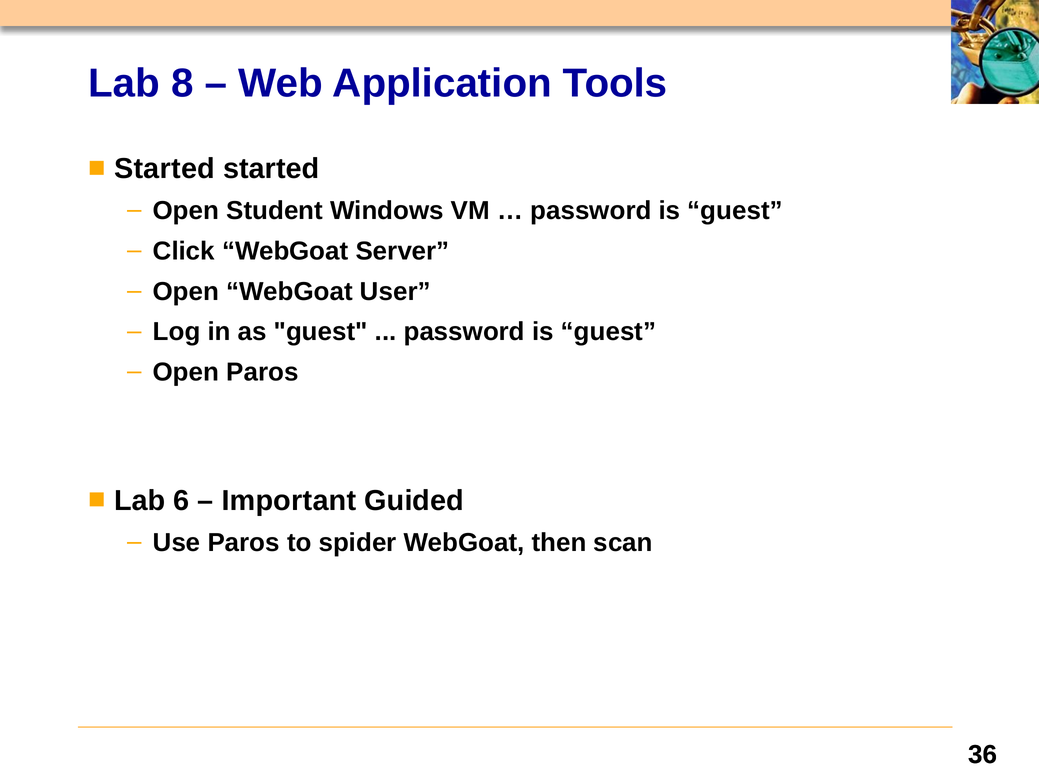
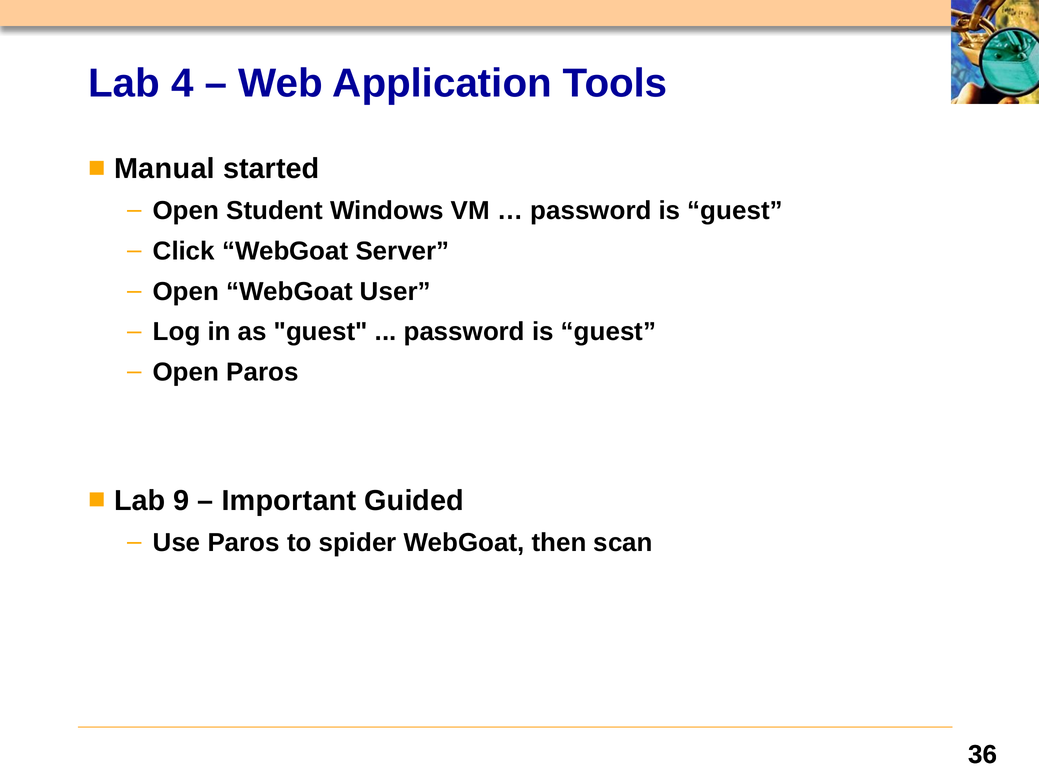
8: 8 -> 4 (182, 84)
Started: Started -> Manual (164, 169)
6: 6 -> 9 (181, 501)
